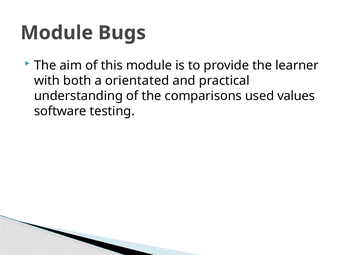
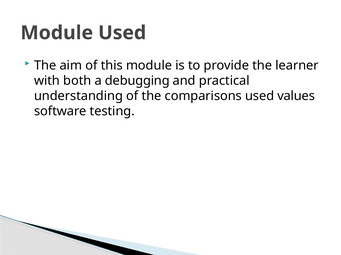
Module Bugs: Bugs -> Used (122, 33)
orientated: orientated -> debugging (137, 81)
